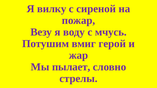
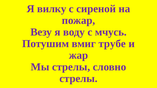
герой: герой -> трубе (112, 44)
Мы пылает: пылает -> стрелы (71, 67)
